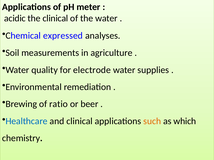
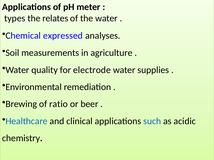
acidic: acidic -> types (15, 18)
the clinical: clinical -> relates (55, 18)
such colour: orange -> blue (152, 121)
which: which -> acidic (185, 121)
